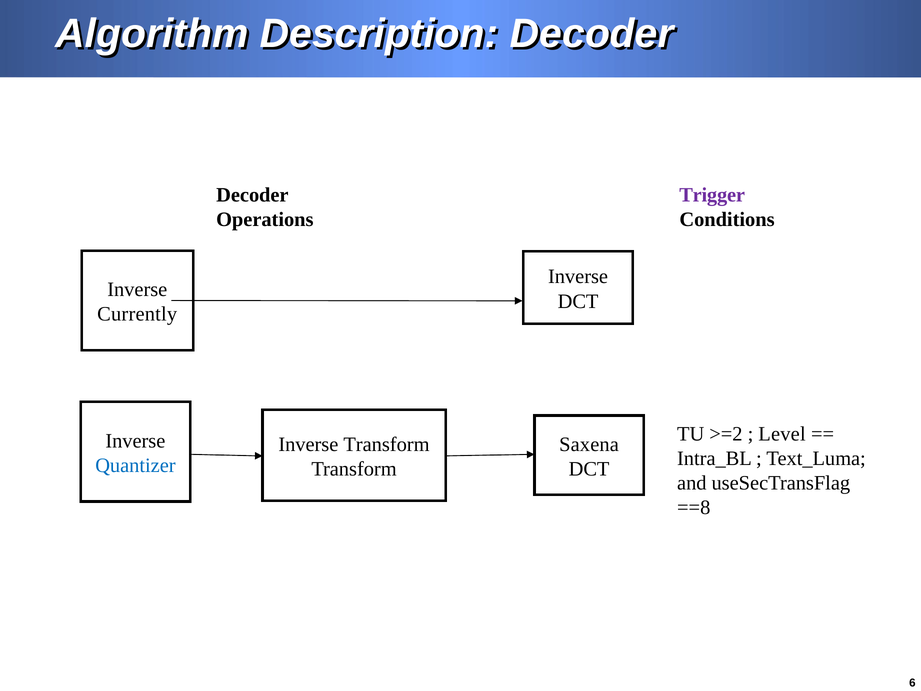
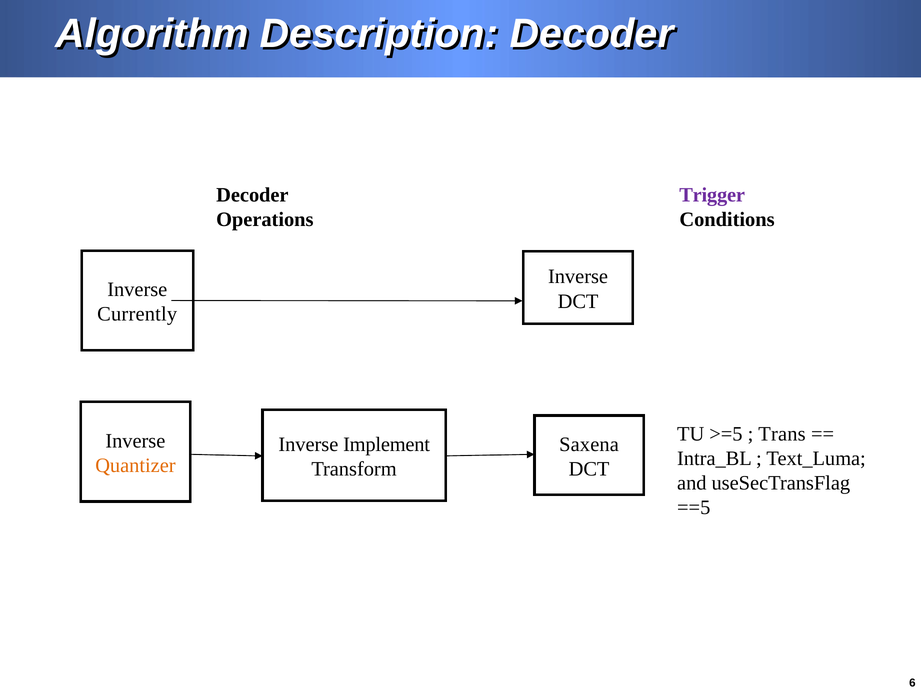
>=2: >=2 -> >=5 (726, 434)
Level: Level -> Trans (782, 434)
Inverse Transform: Transform -> Implement (387, 444)
Quantizer colour: blue -> orange (135, 465)
==8: ==8 -> ==5 (694, 507)
